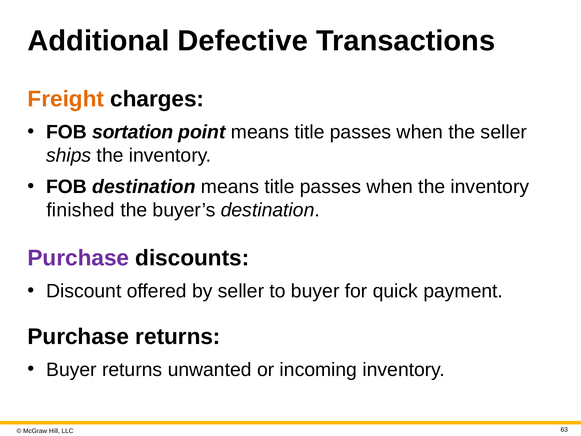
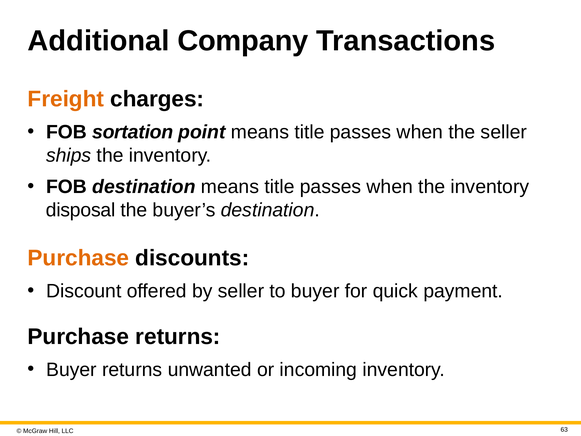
Defective: Defective -> Company (243, 41)
finished: finished -> disposal (81, 210)
Purchase colour: purple -> orange (78, 258)
